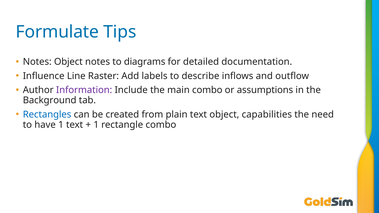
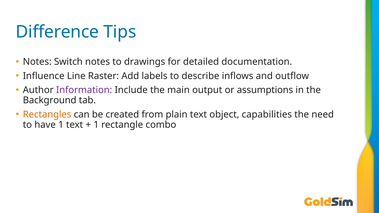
Formulate: Formulate -> Difference (57, 32)
Notes Object: Object -> Switch (68, 62)
diagrams: diagrams -> drawings (145, 62)
main combo: combo -> output (207, 90)
Rectangles colour: blue -> orange (47, 115)
